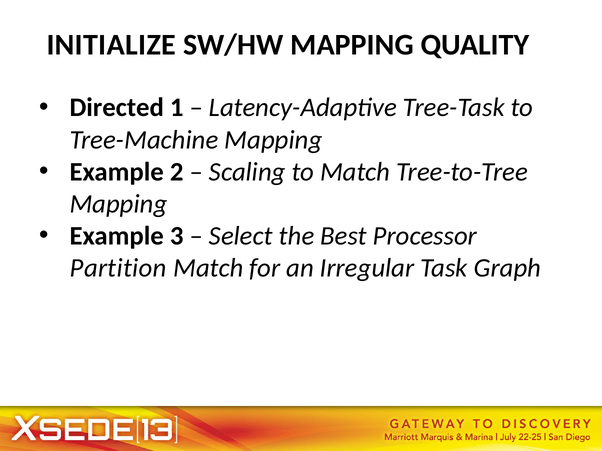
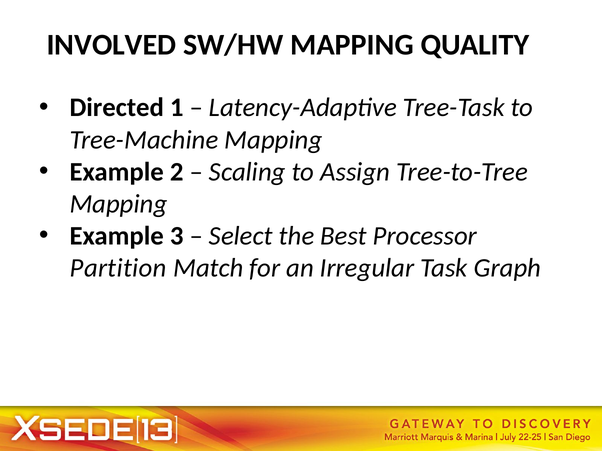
INITIALIZE: INITIALIZE -> INVOLVED (111, 45)
to Match: Match -> Assign (355, 172)
